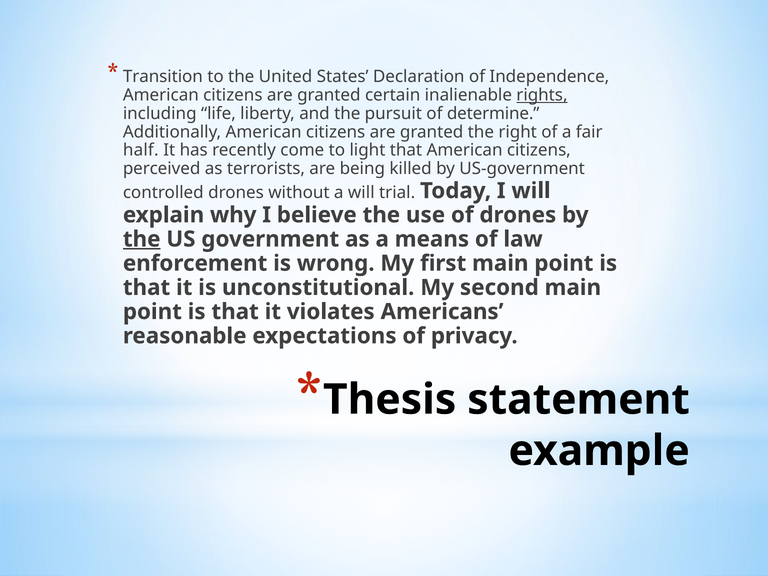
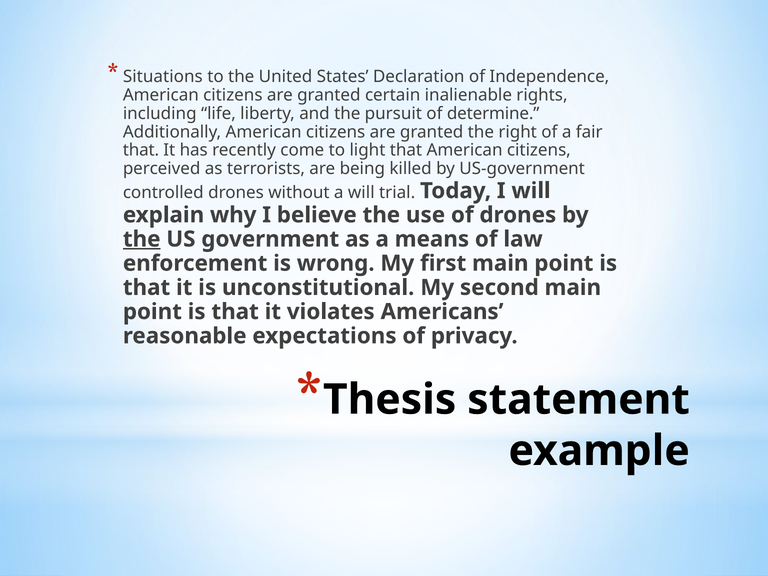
Transition: Transition -> Situations (163, 77)
rights underline: present -> none (542, 95)
half: half -> that (141, 150)
